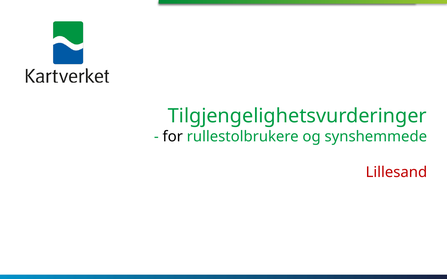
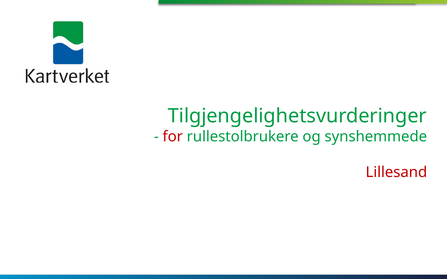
for colour: black -> red (173, 137)
